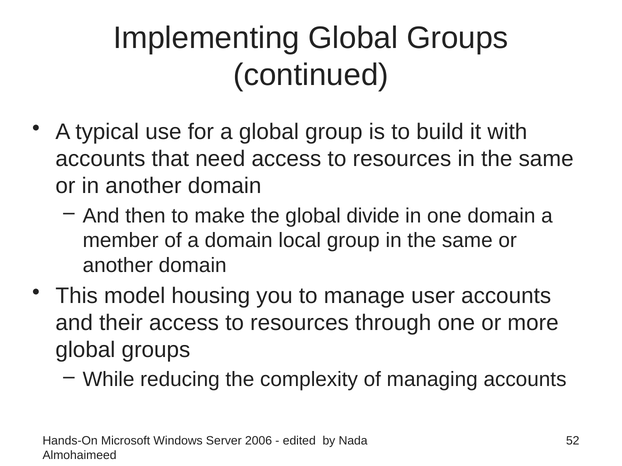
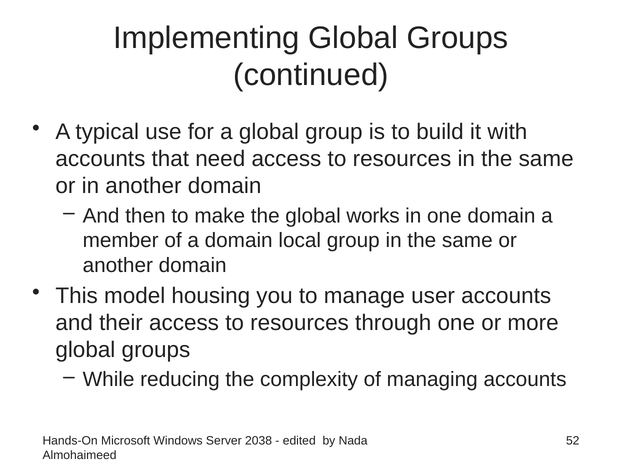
divide: divide -> works (373, 216)
2006: 2006 -> 2038 (259, 441)
